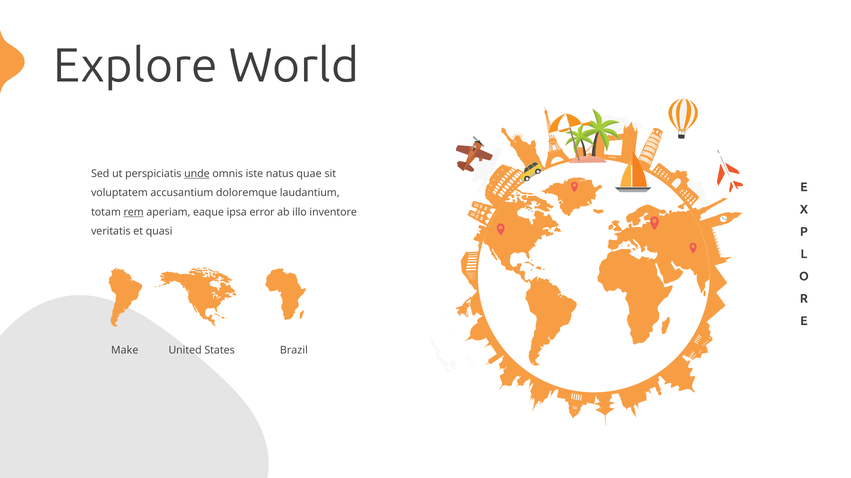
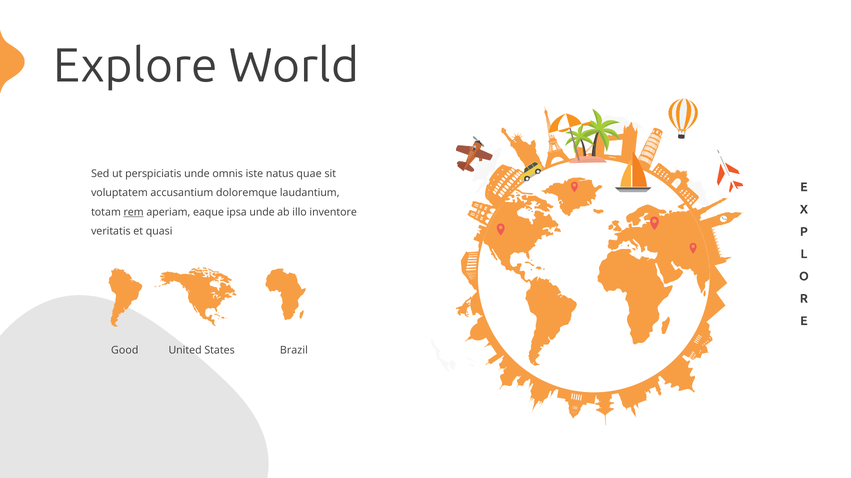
unde underline: present -> none (197, 174)
ipsa error: error -> unde (262, 212)
Make: Make -> Good (125, 351)
